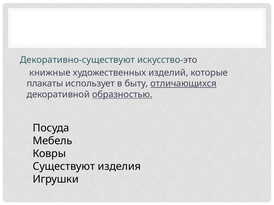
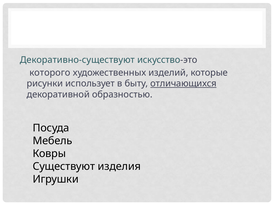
книжные: книжные -> которого (50, 73)
плакаты: плакаты -> рисунки (45, 84)
образностью underline: present -> none (122, 95)
